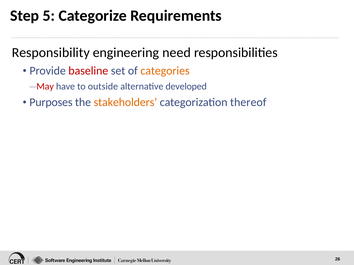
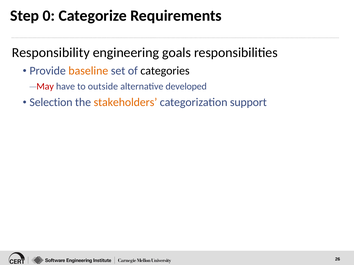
5: 5 -> 0 (49, 16)
need: need -> goals (177, 53)
baseline colour: red -> orange (88, 71)
categories colour: orange -> black (165, 71)
Purposes: Purposes -> Selection (51, 102)
thereof: thereof -> support (248, 102)
